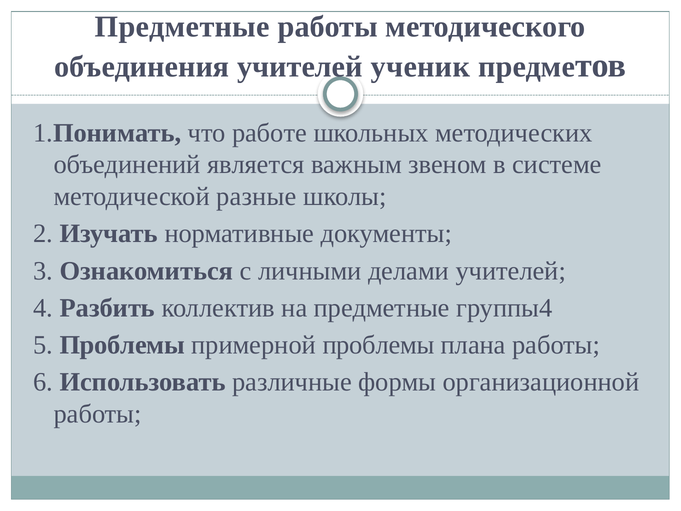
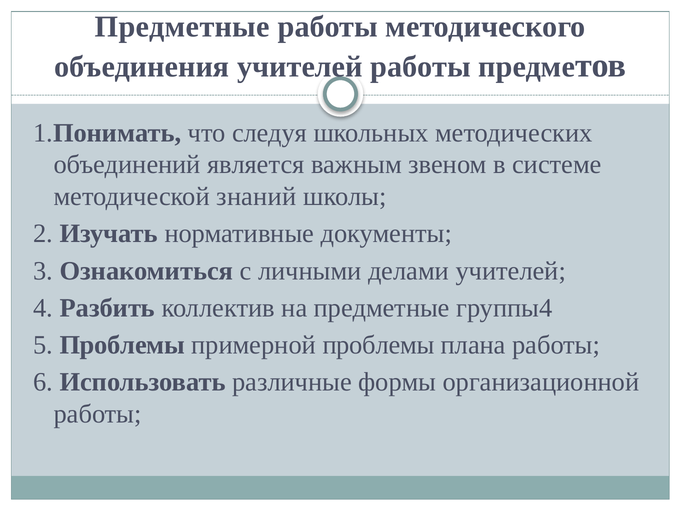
учителей ученик: ученик -> работы (421, 67)
работе: работе -> следуя (270, 133)
разные: разные -> знаний (256, 196)
